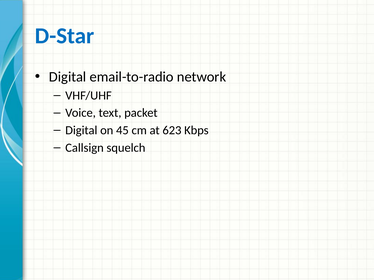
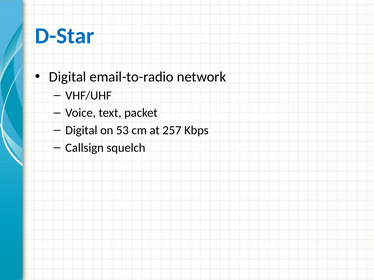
45: 45 -> 53 (122, 131)
623: 623 -> 257 (172, 131)
